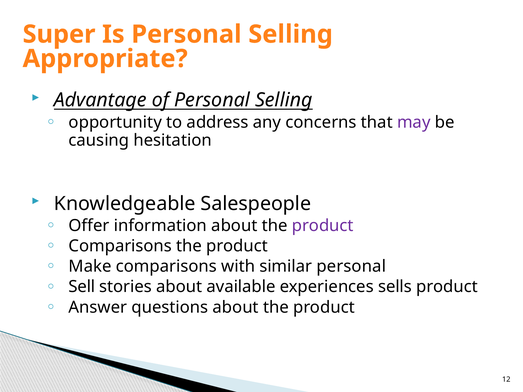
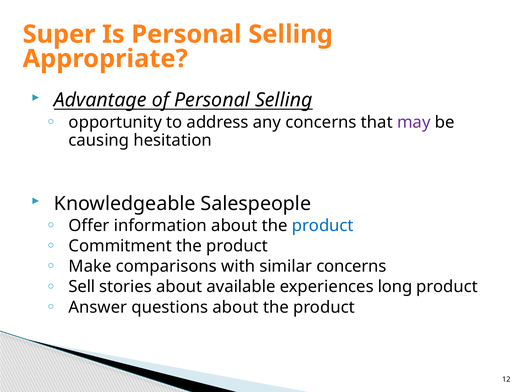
product colour: purple -> blue (323, 226)
Comparisons: Comparisons -> Commitment (120, 246)
similar personal: personal -> concerns (351, 267)
sells: sells -> long (395, 287)
